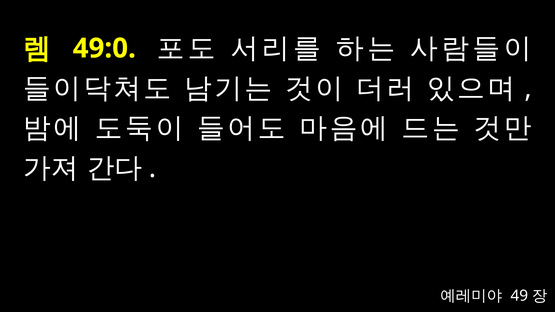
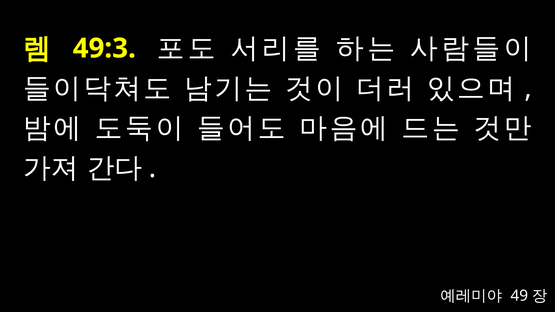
49:0: 49:0 -> 49:3 (104, 48)
